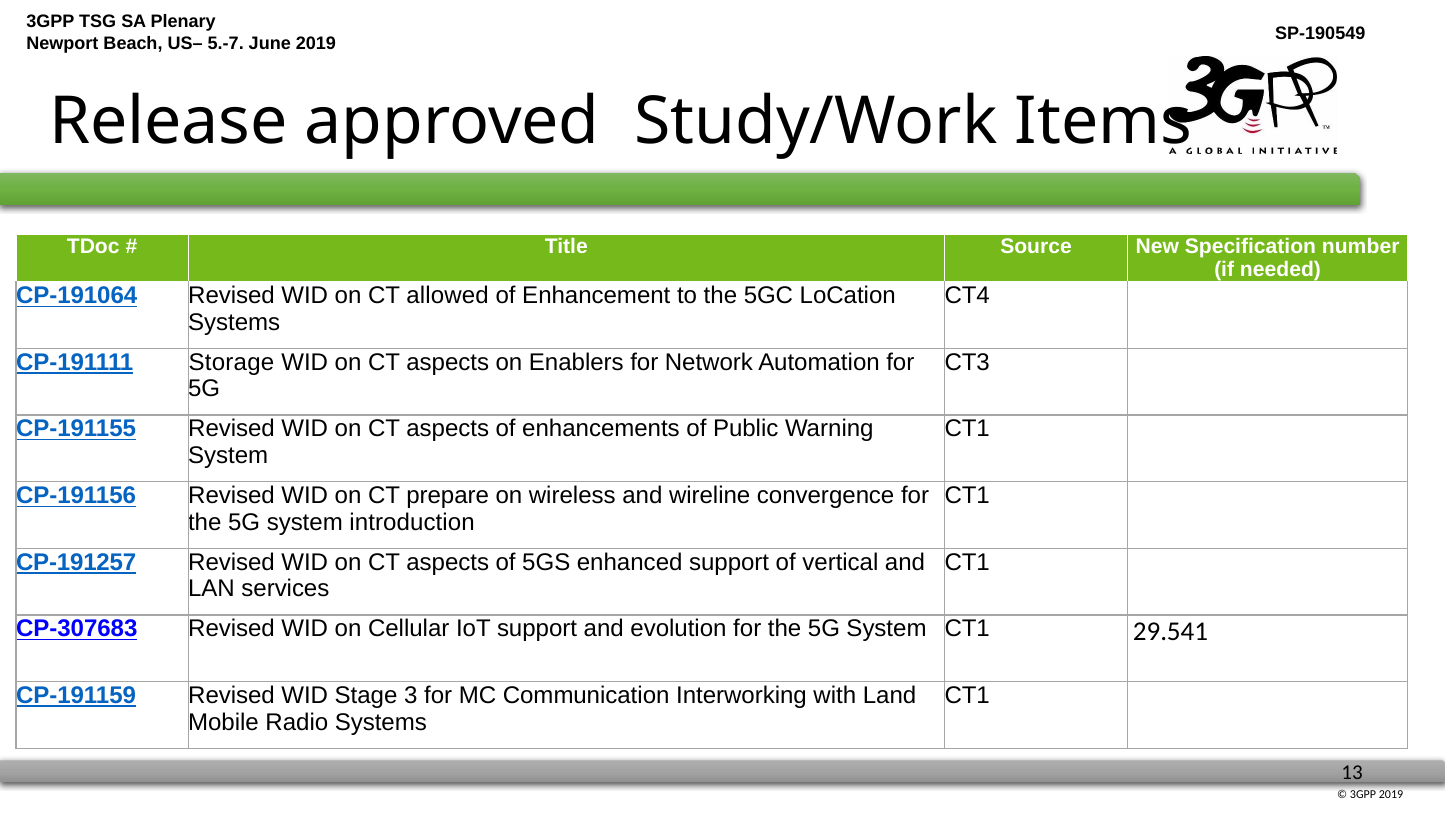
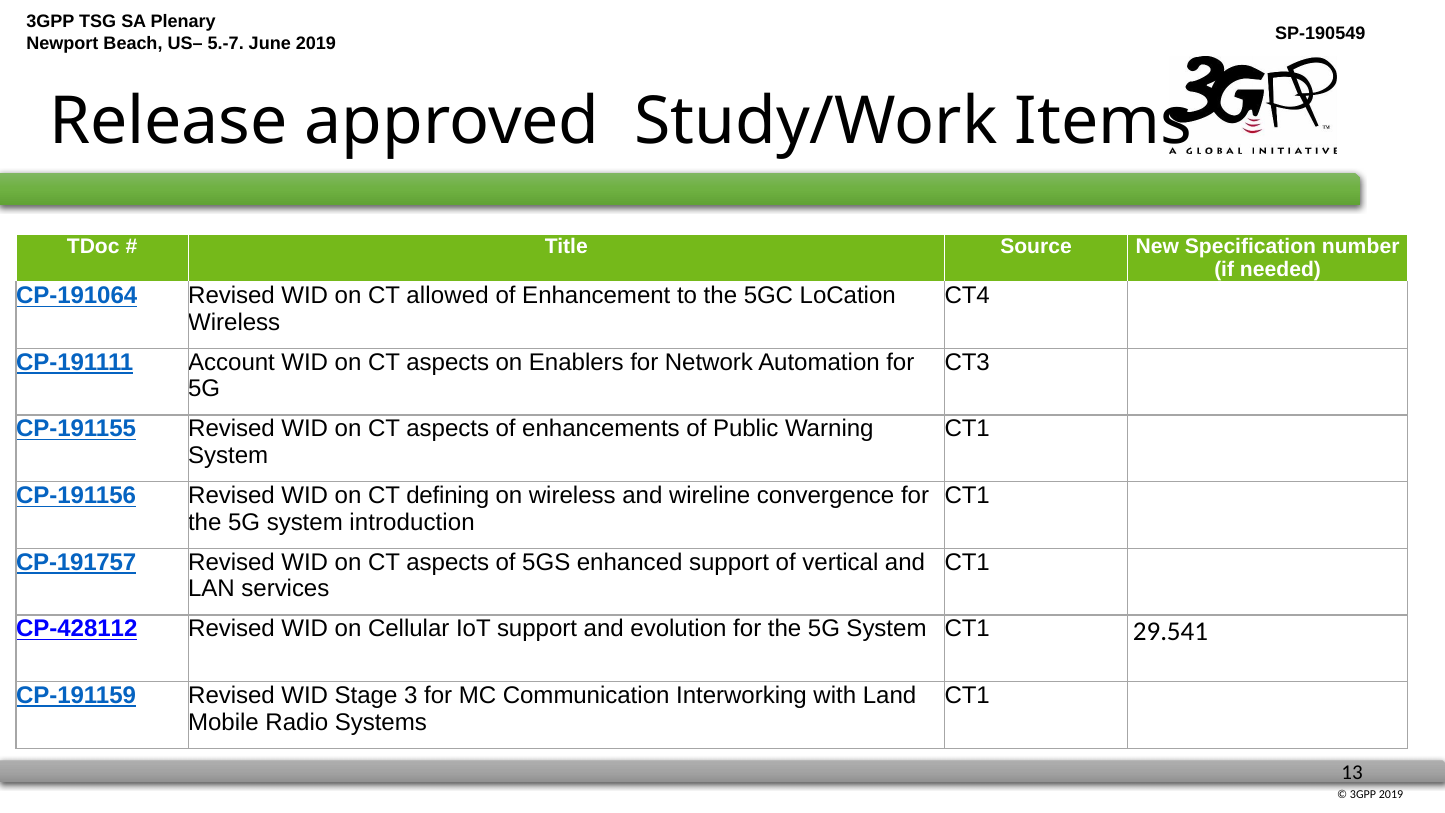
Systems: Systems -> Wireless (234, 322)
Storage: Storage -> Account (232, 362)
prepare: prepare -> defining (448, 495)
CP-191257: CP-191257 -> CP-191757 (76, 562)
CP-307683: CP-307683 -> CP-428112 (77, 629)
